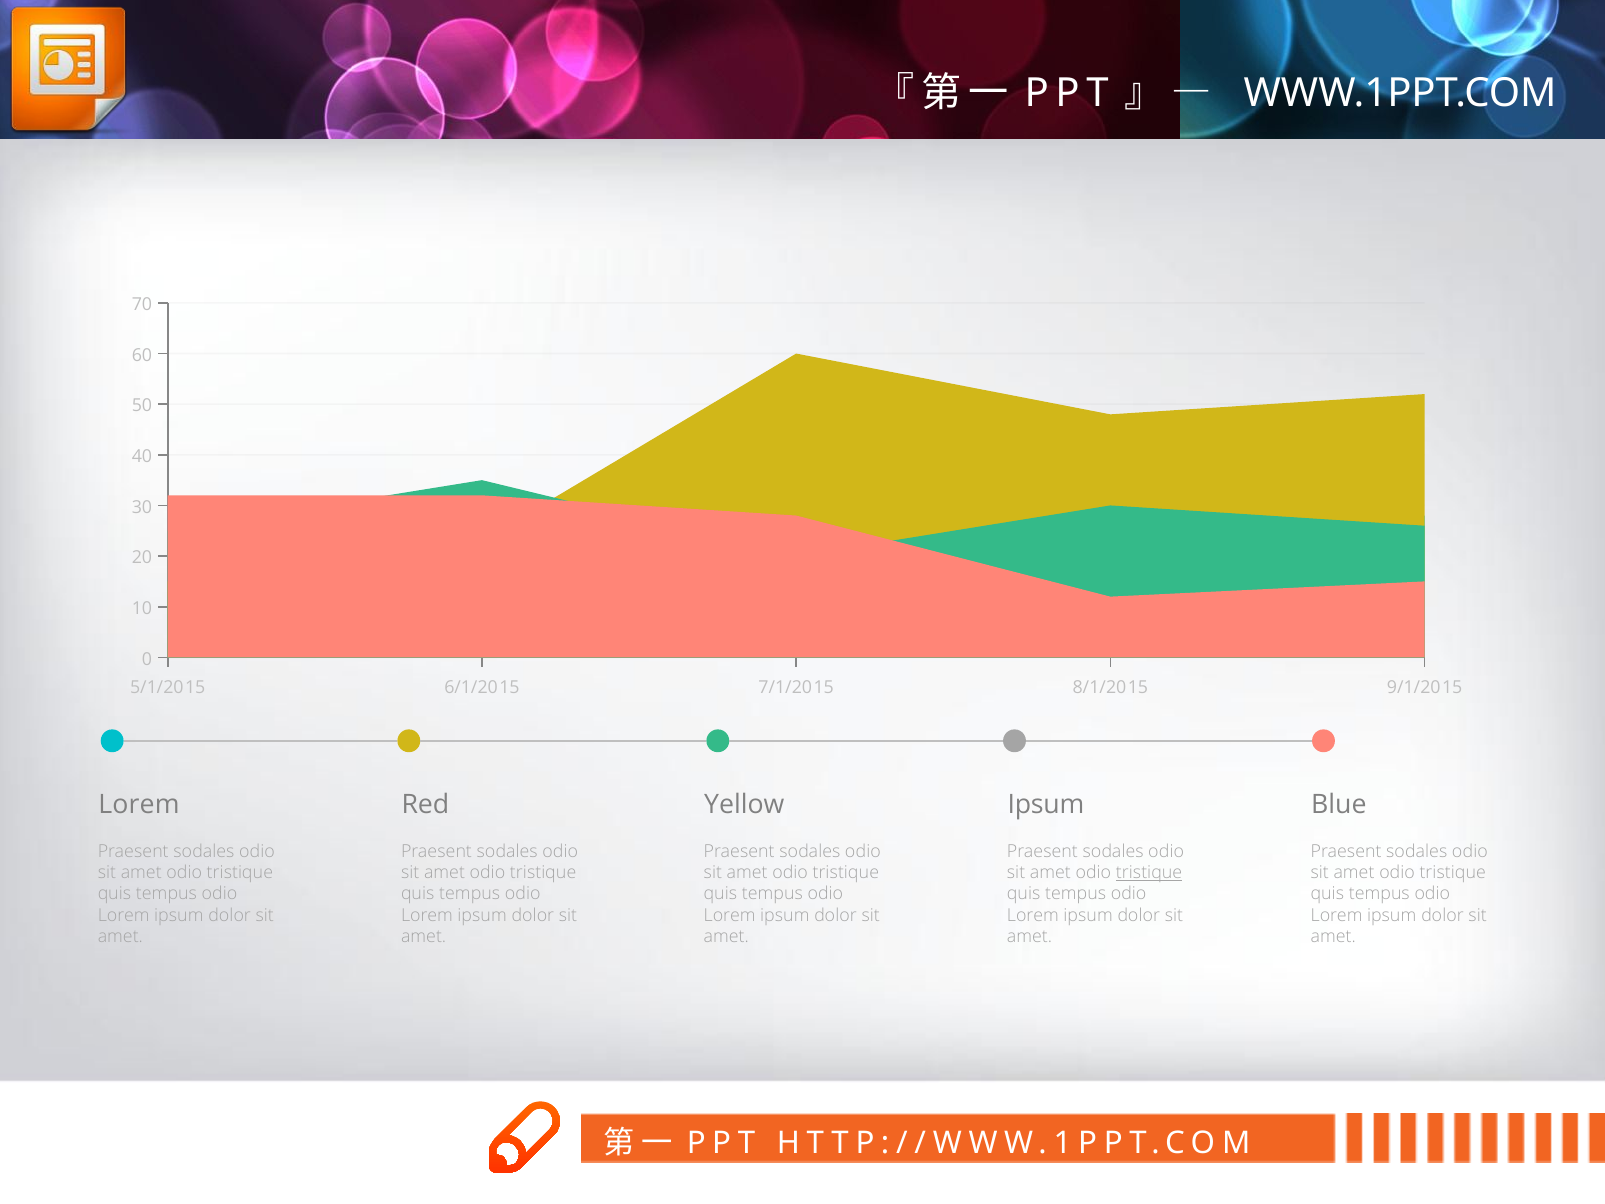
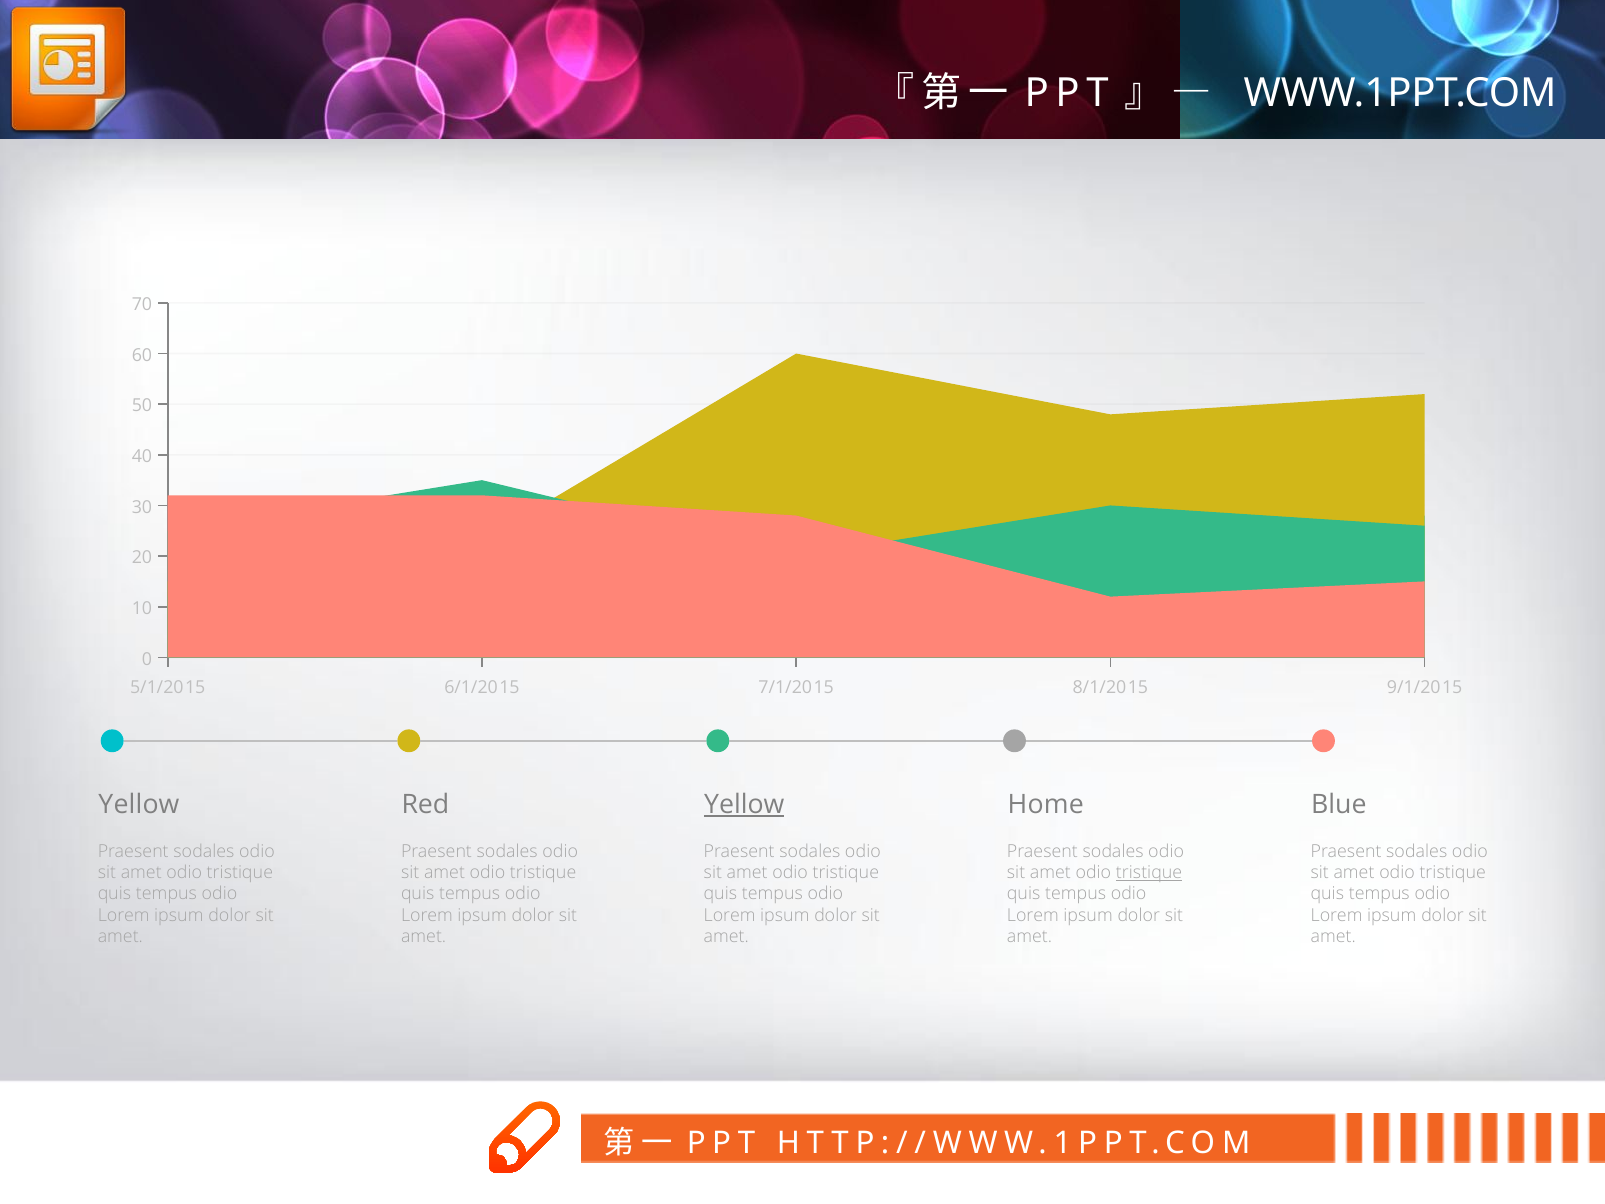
Lorem: Lorem -> Yellow (139, 804)
Yellow underline: none -> present (744, 804)
Ipsum: Ipsum -> Home (1046, 804)
